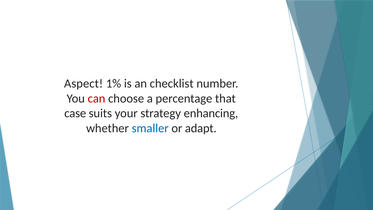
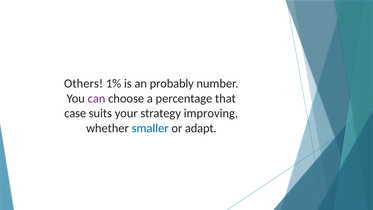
Aspect: Aspect -> Others (84, 83)
checklist: checklist -> probably (172, 83)
can colour: red -> purple (97, 98)
enhancing: enhancing -> improving (211, 113)
